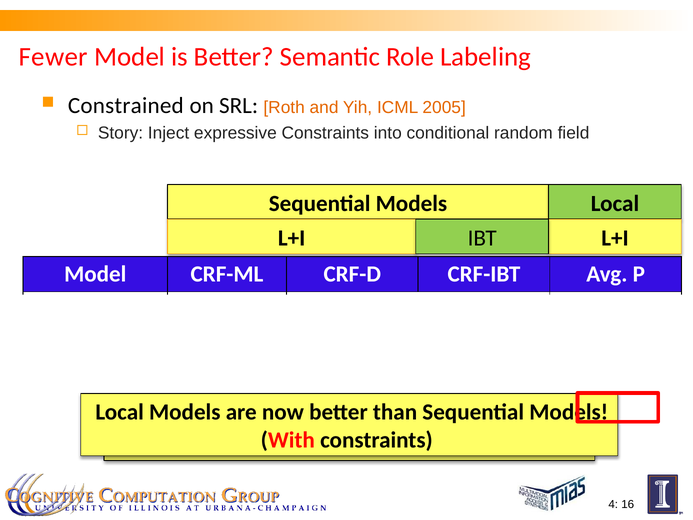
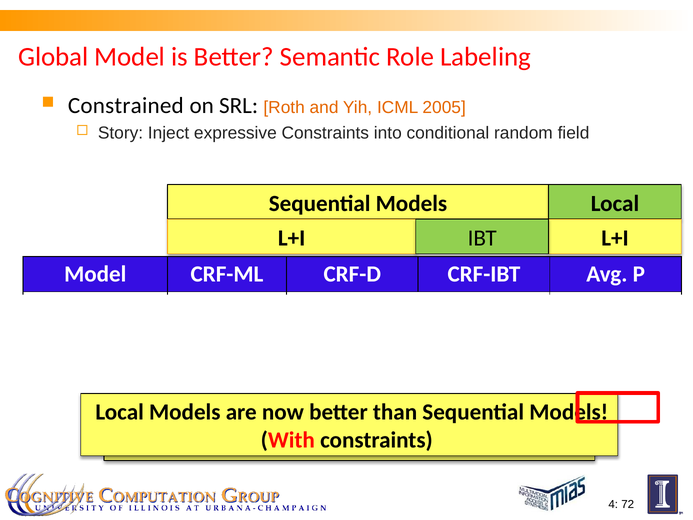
Fewer: Fewer -> Global (53, 57)
16: 16 -> 72 (628, 504)
